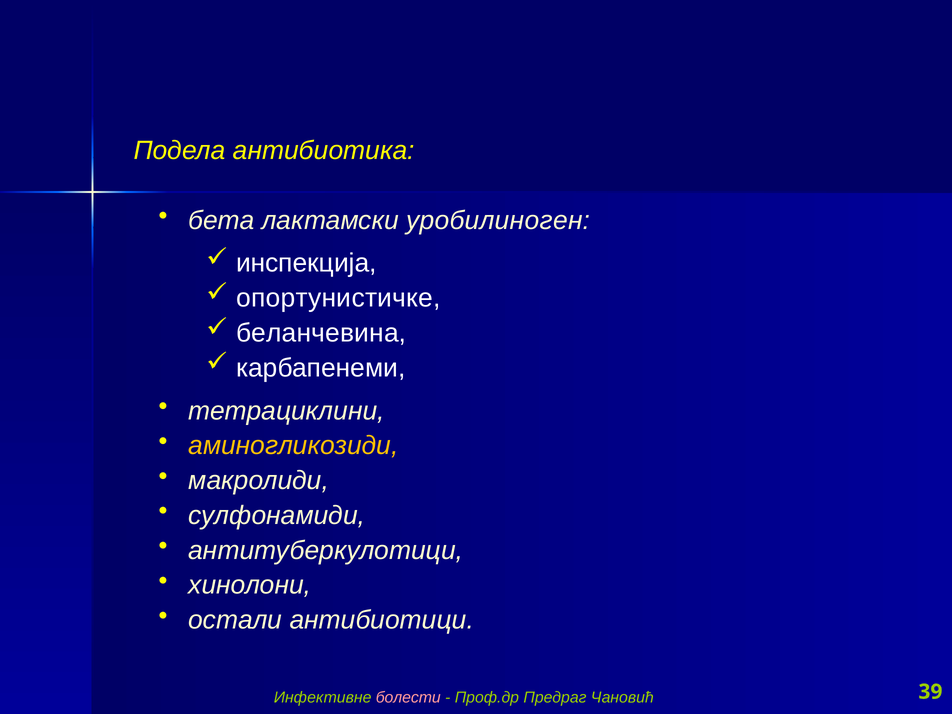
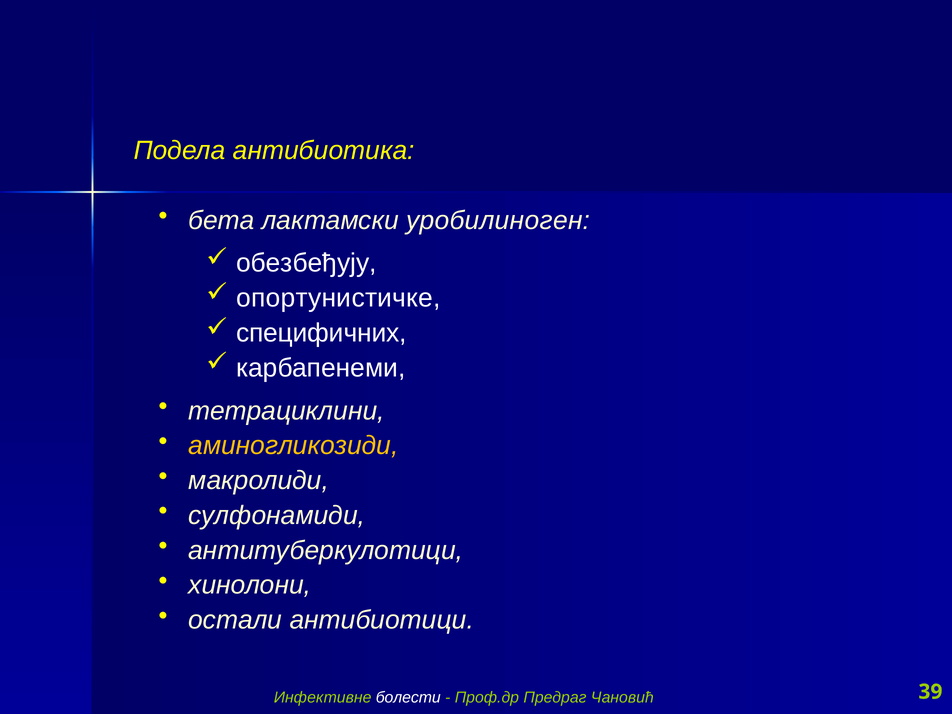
инспекција: инспекција -> обезбеђују (306, 263)
беланчевина: беланчевина -> специфичних (321, 333)
болести colour: pink -> white (408, 698)
